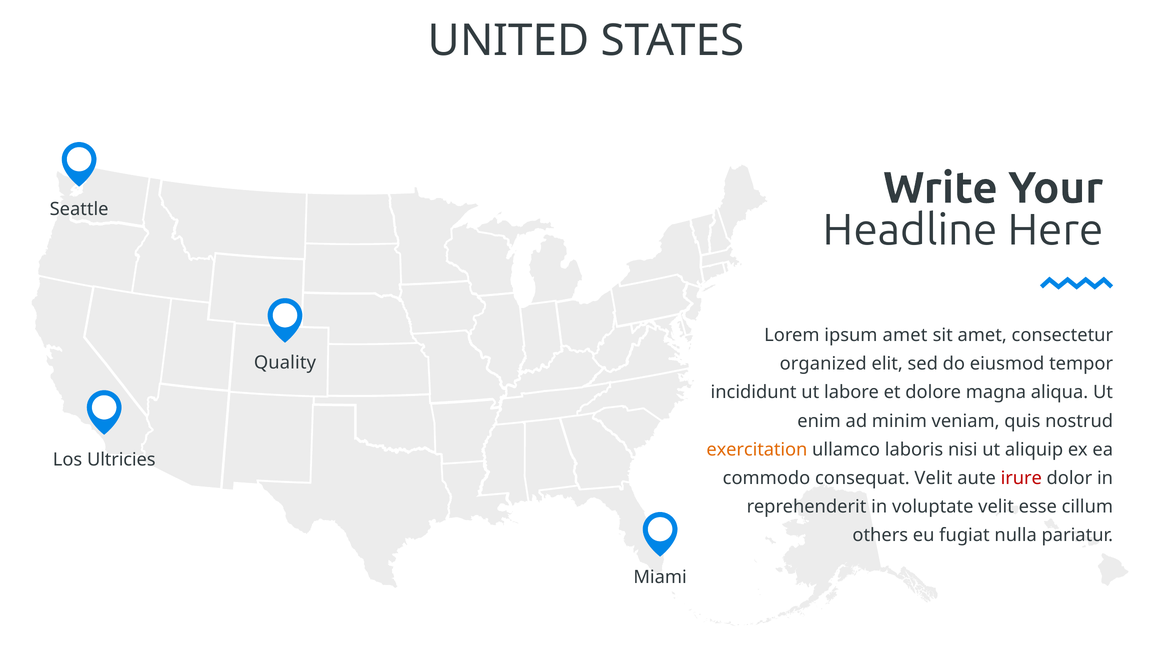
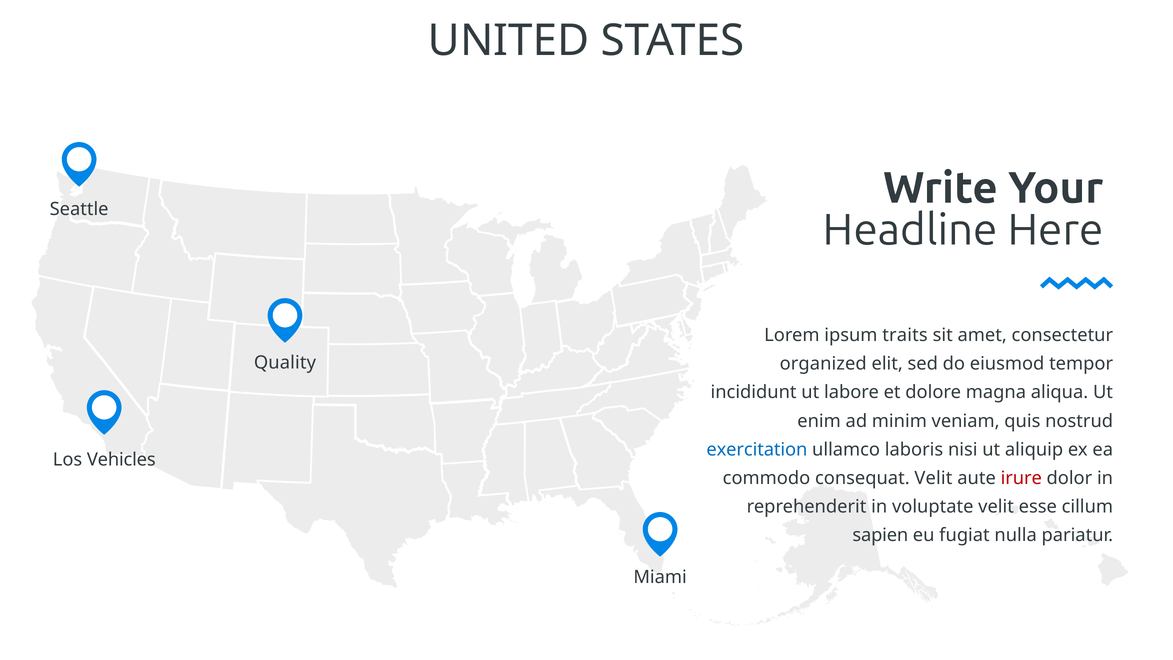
ipsum amet: amet -> traits (905, 335)
exercitation colour: orange -> blue (757, 449)
Ultricies: Ultricies -> Vehicles (121, 460)
others: others -> sapien (880, 535)
